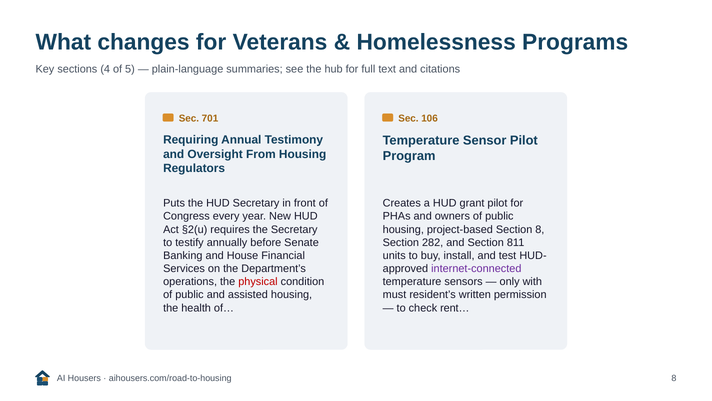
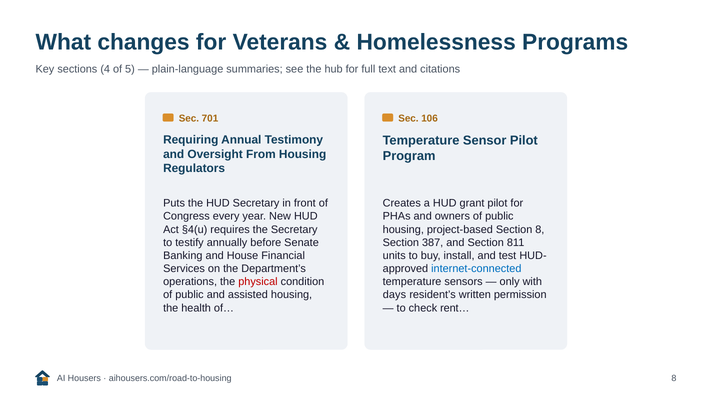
§2(u: §2(u -> §4(u (195, 229)
282: 282 -> 387 (433, 242)
internet-connected colour: purple -> blue (476, 268)
must: must -> days (394, 294)
